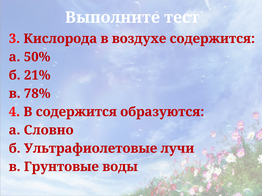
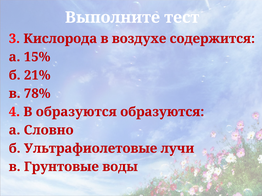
50%: 50% -> 15% (37, 57)
В содержится: содержится -> образуются (76, 112)
